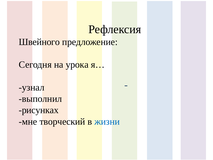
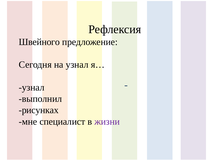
на урока: урока -> узнал (77, 65)
творческий: творческий -> специалист (62, 121)
жизни colour: blue -> purple (107, 121)
